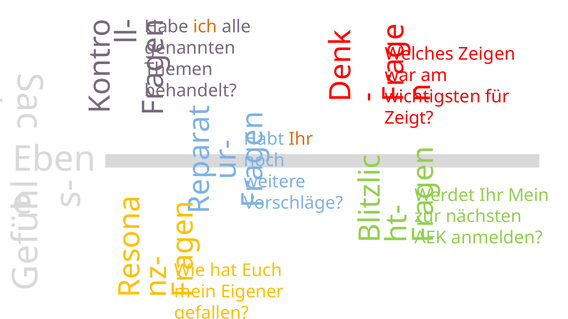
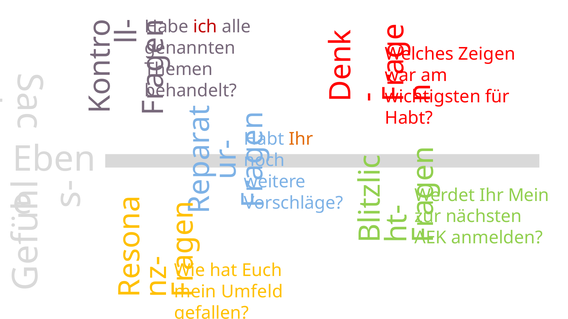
ich colour: orange -> red (205, 27)
Zeigt: Zeigt -> Habt (409, 118)
Eigener: Eigener -> Umfeld (252, 292)
